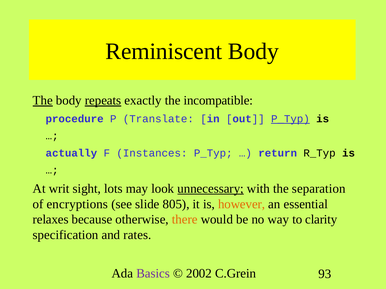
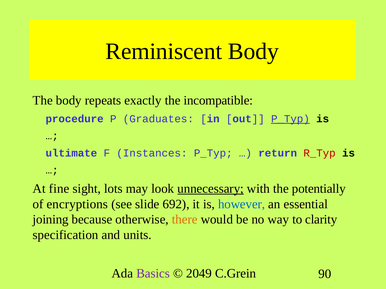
The underline: present -> none (43, 101)
repeats underline: present -> none (103, 101)
Translate: Translate -> Graduates (158, 119)
actually: actually -> ultimate (71, 153)
R_Typ colour: black -> red (320, 153)
writ: writ -> fine (59, 189)
separation: separation -> potentially (319, 189)
805: 805 -> 692 (176, 204)
however colour: orange -> blue (242, 204)
relaxes: relaxes -> joining (51, 220)
rates: rates -> units (137, 235)
2002: 2002 -> 2049 (199, 274)
93: 93 -> 90 (325, 274)
